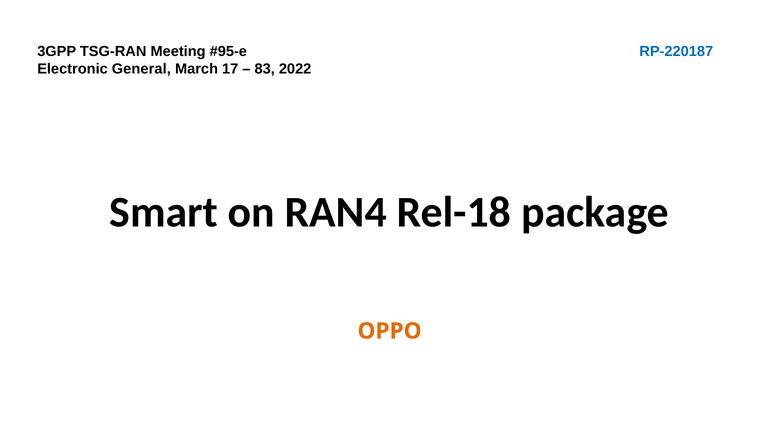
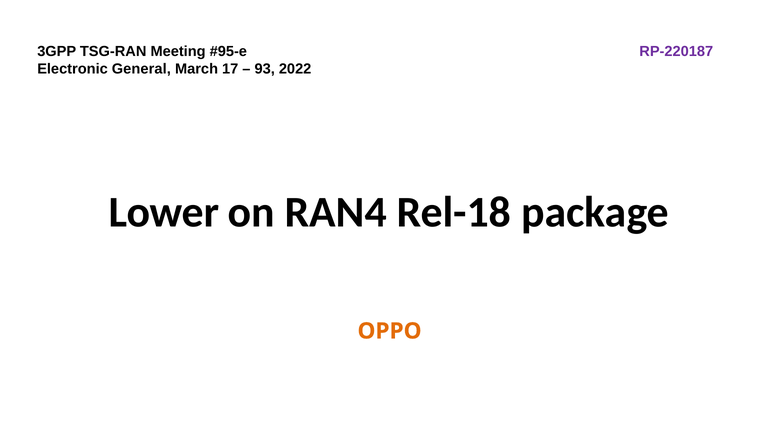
RP-220187 colour: blue -> purple (676, 52)
83: 83 -> 93 (265, 69)
Smart: Smart -> Lower (164, 212)
